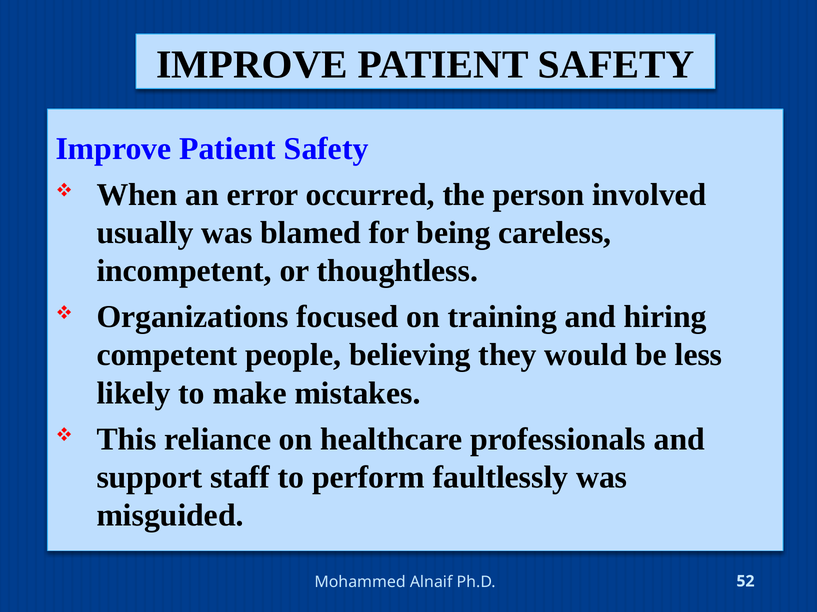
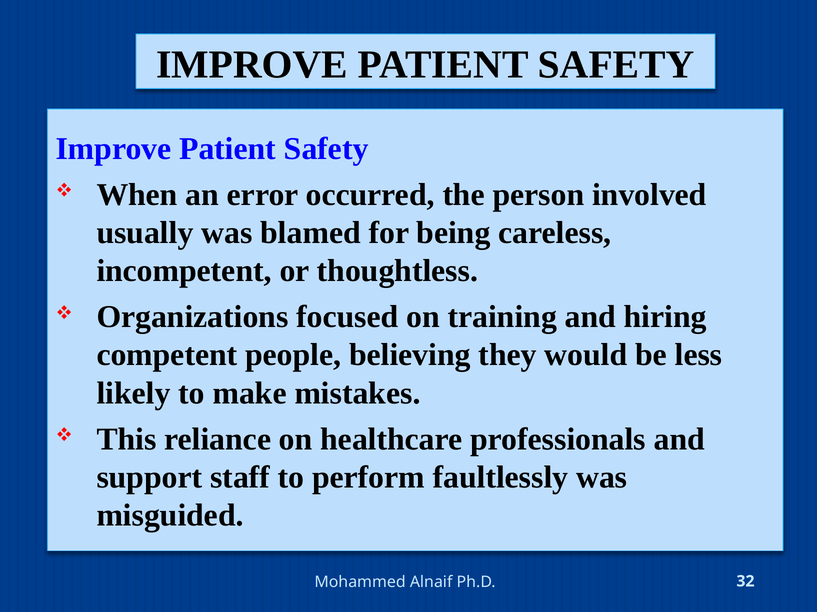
52: 52 -> 32 (745, 582)
